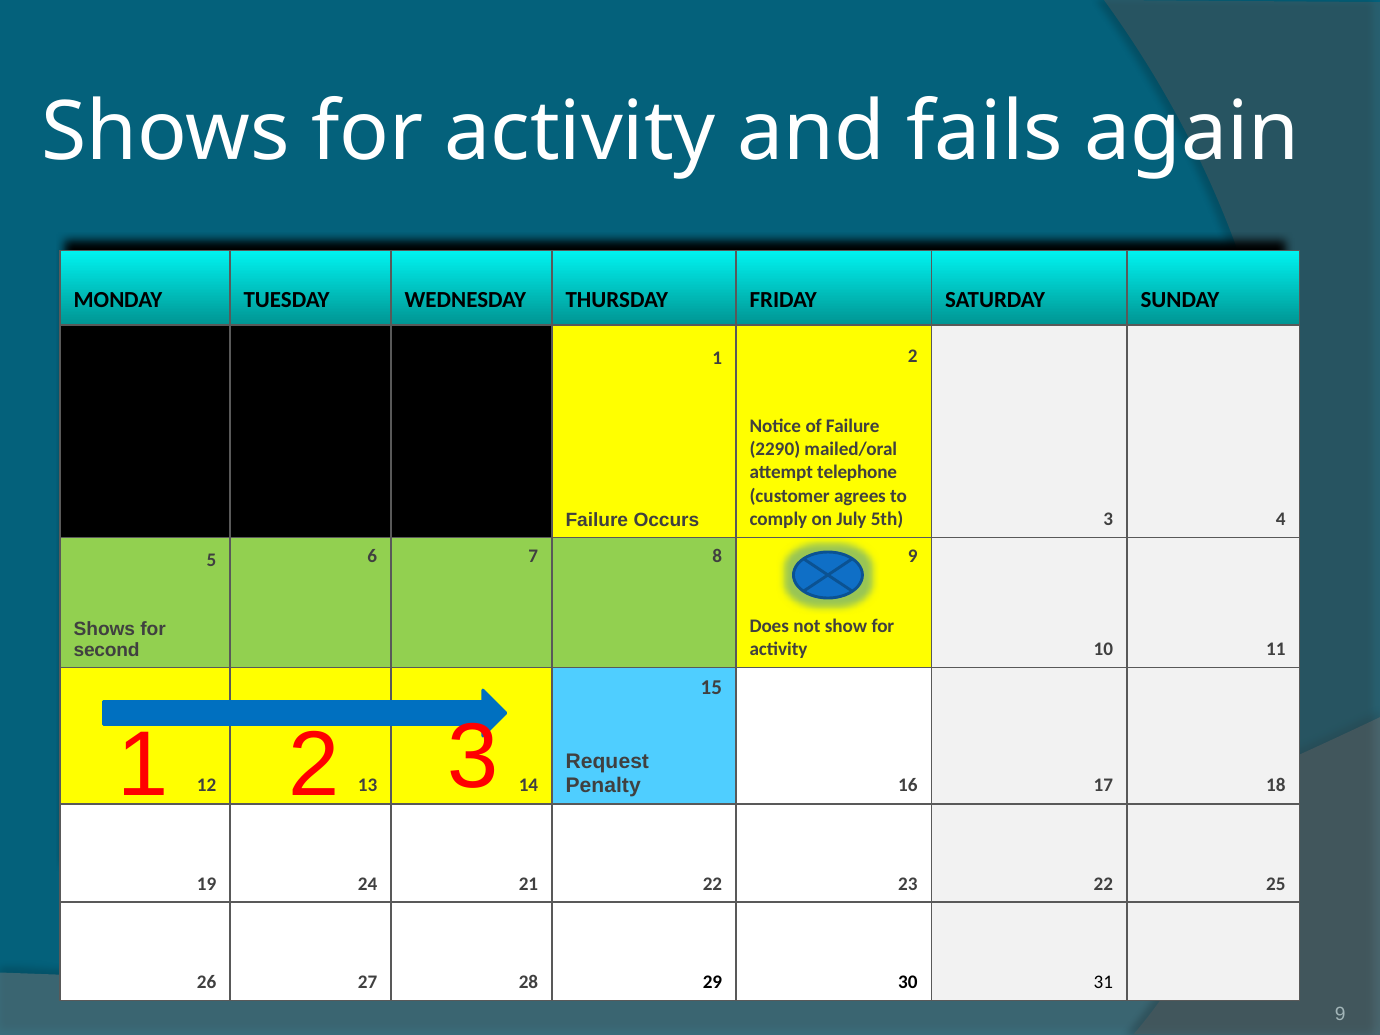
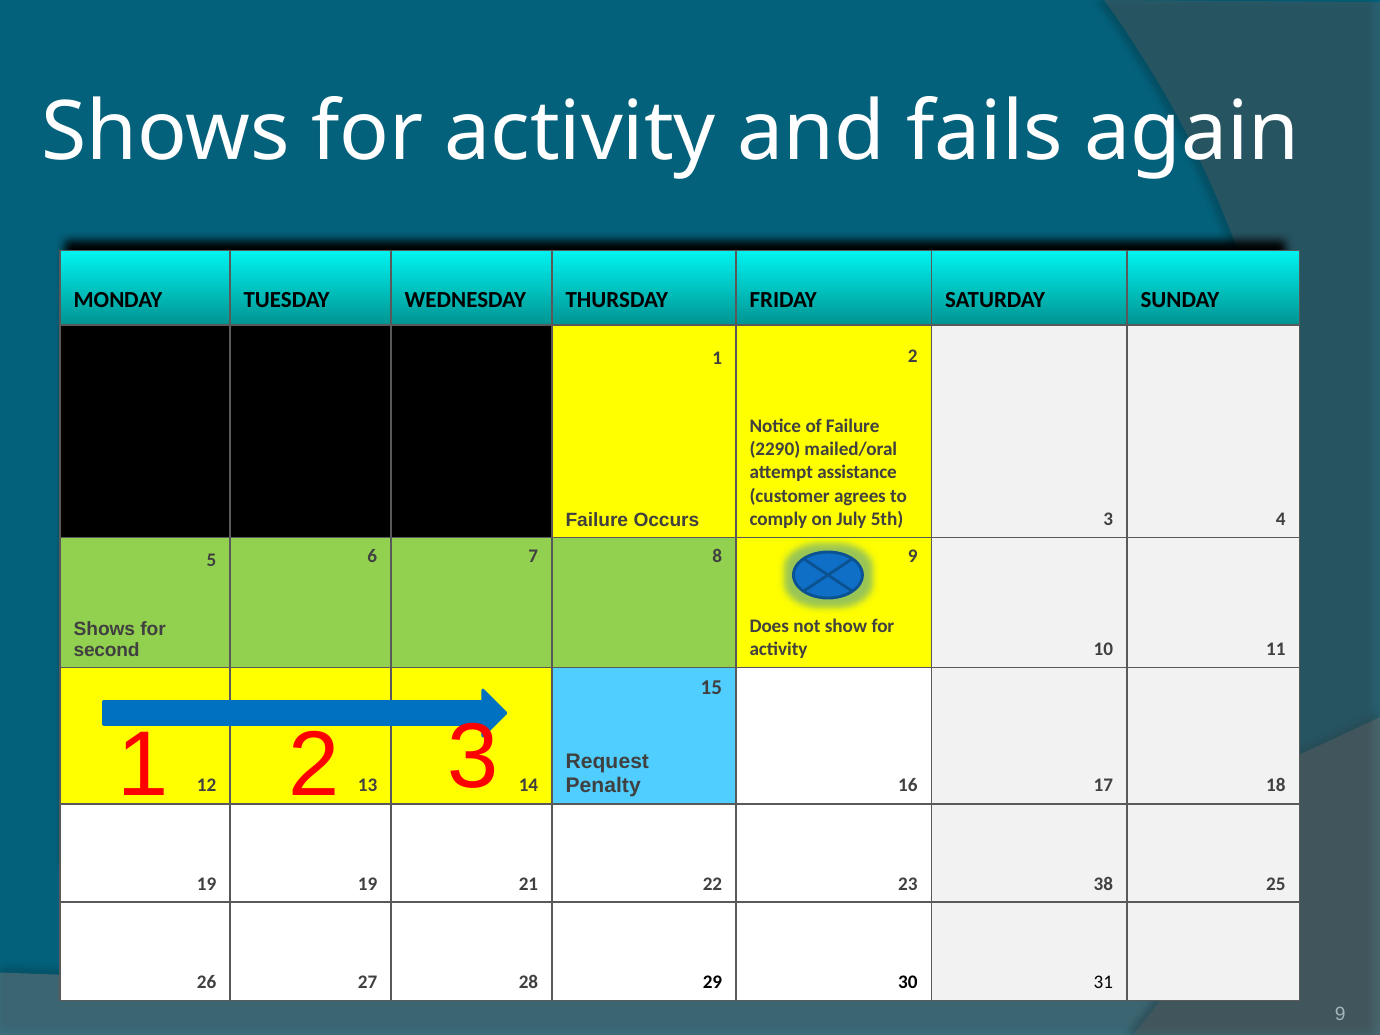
telephone: telephone -> assistance (857, 473)
19 24: 24 -> 19 (368, 884)
23 22: 22 -> 38 (1103, 884)
